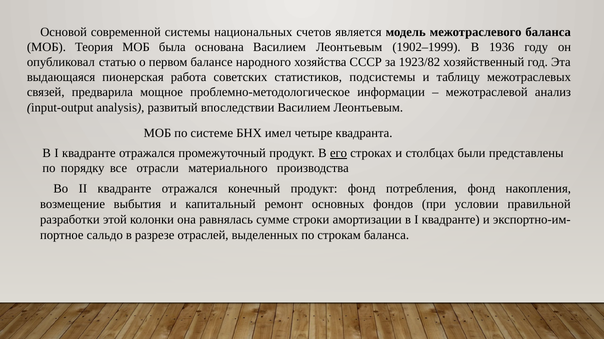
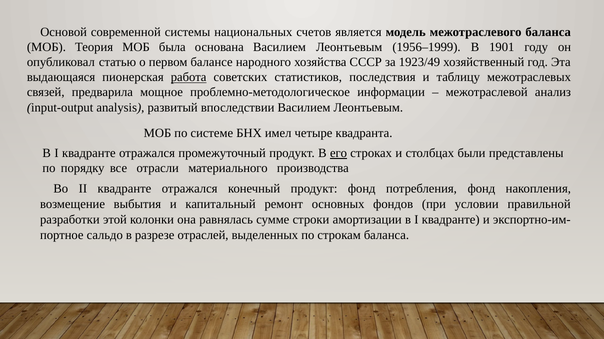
1902–1999: 1902–1999 -> 1956–1999 (427, 47)
1936: 1936 -> 1901 (502, 47)
1923/82: 1923/82 -> 1923/49 (420, 62)
работа underline: none -> present (189, 77)
подсистемы: подсистемы -> последствия (382, 77)
